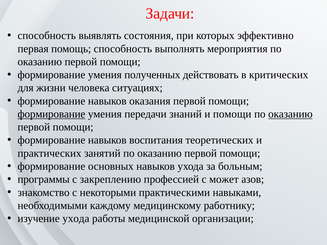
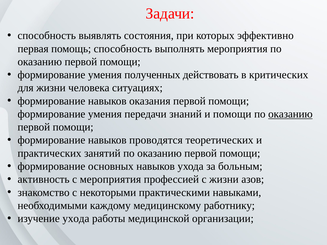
формирование underline: present -> none (51, 114)
воспитания: воспитания -> проводятся (156, 140)
программы: программы -> активность (44, 180)
с закреплению: закреплению -> мероприятия (110, 180)
с может: может -> жизни (224, 180)
